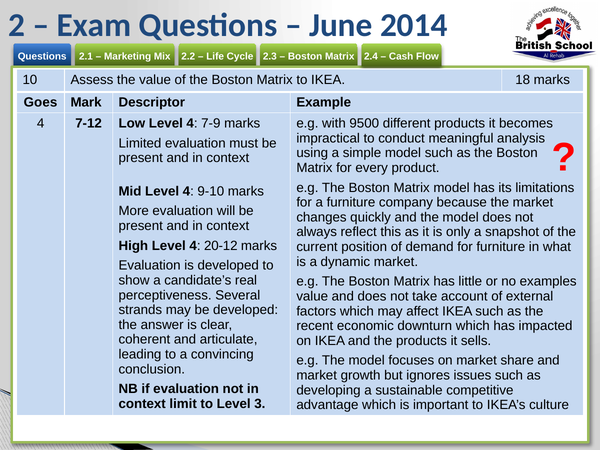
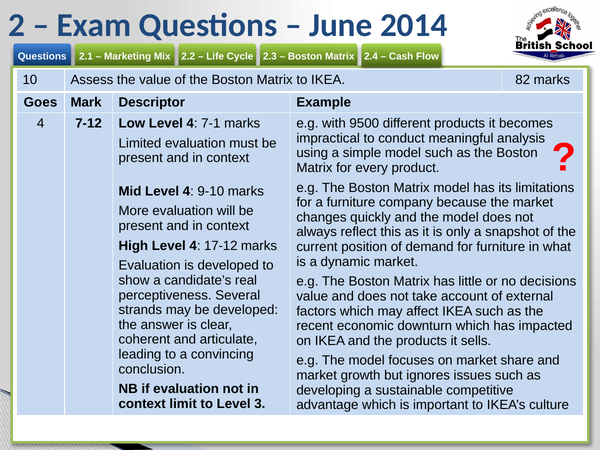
18: 18 -> 82 (523, 80)
7-9: 7-9 -> 7-1 (211, 123)
20-12: 20-12 -> 17-12 (221, 246)
examples: examples -> decisions (548, 282)
